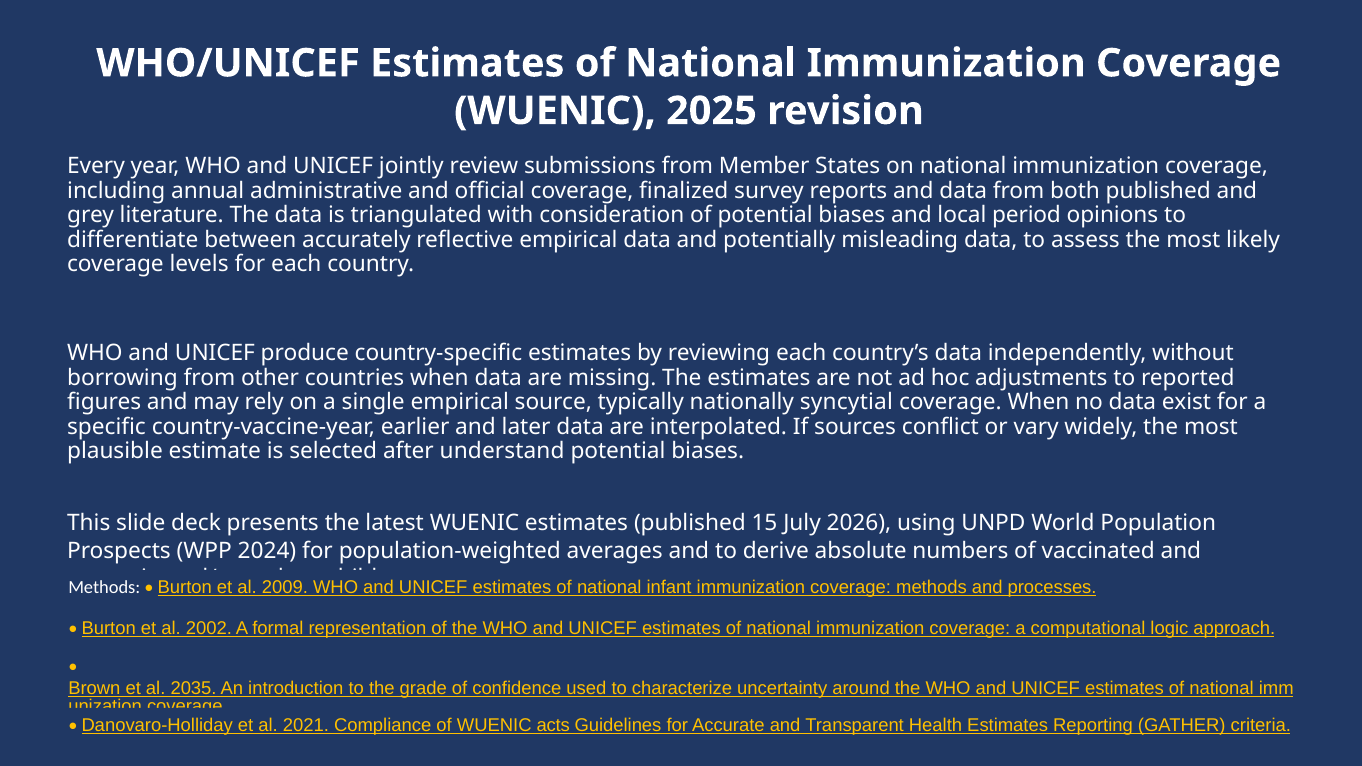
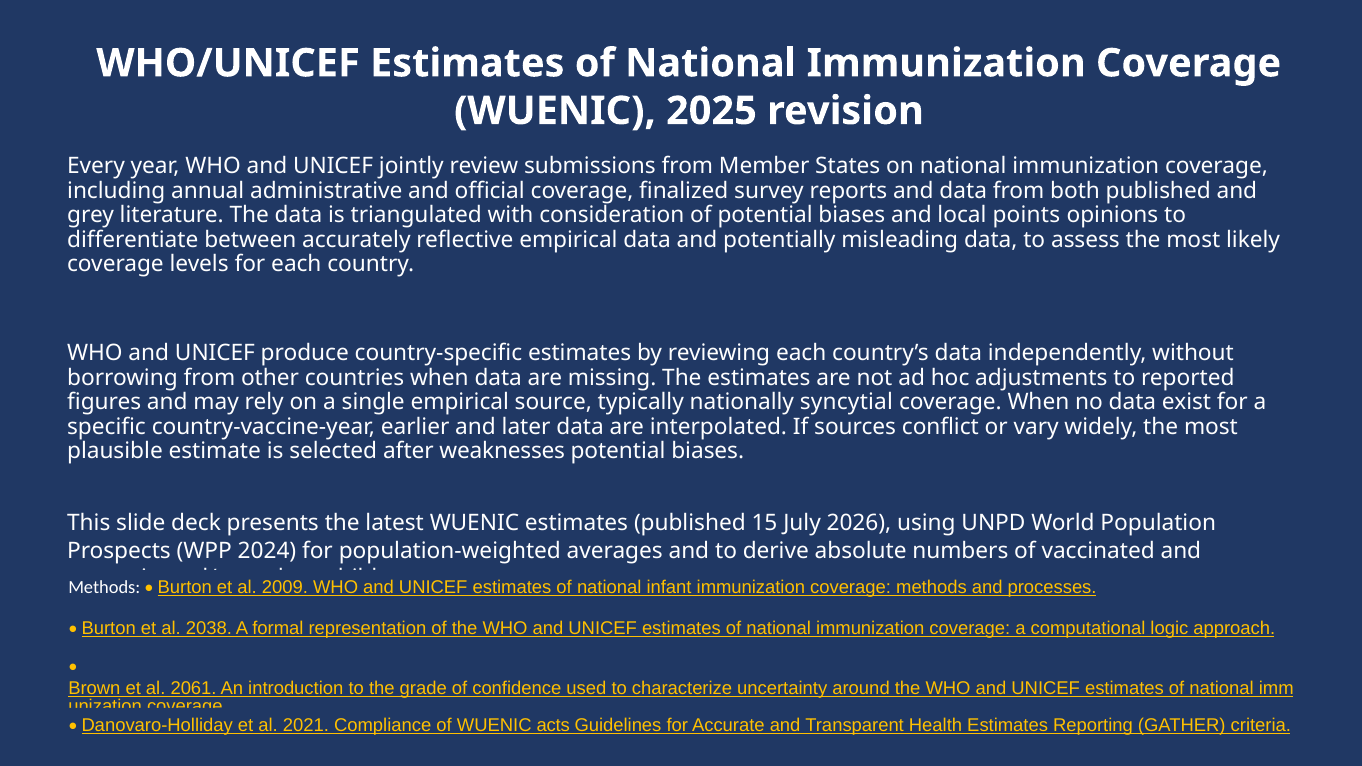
period: period -> points (1026, 215)
understand: understand -> weaknesses (502, 451)
2002: 2002 -> 2038 (209, 628)
2035: 2035 -> 2061 (194, 688)
